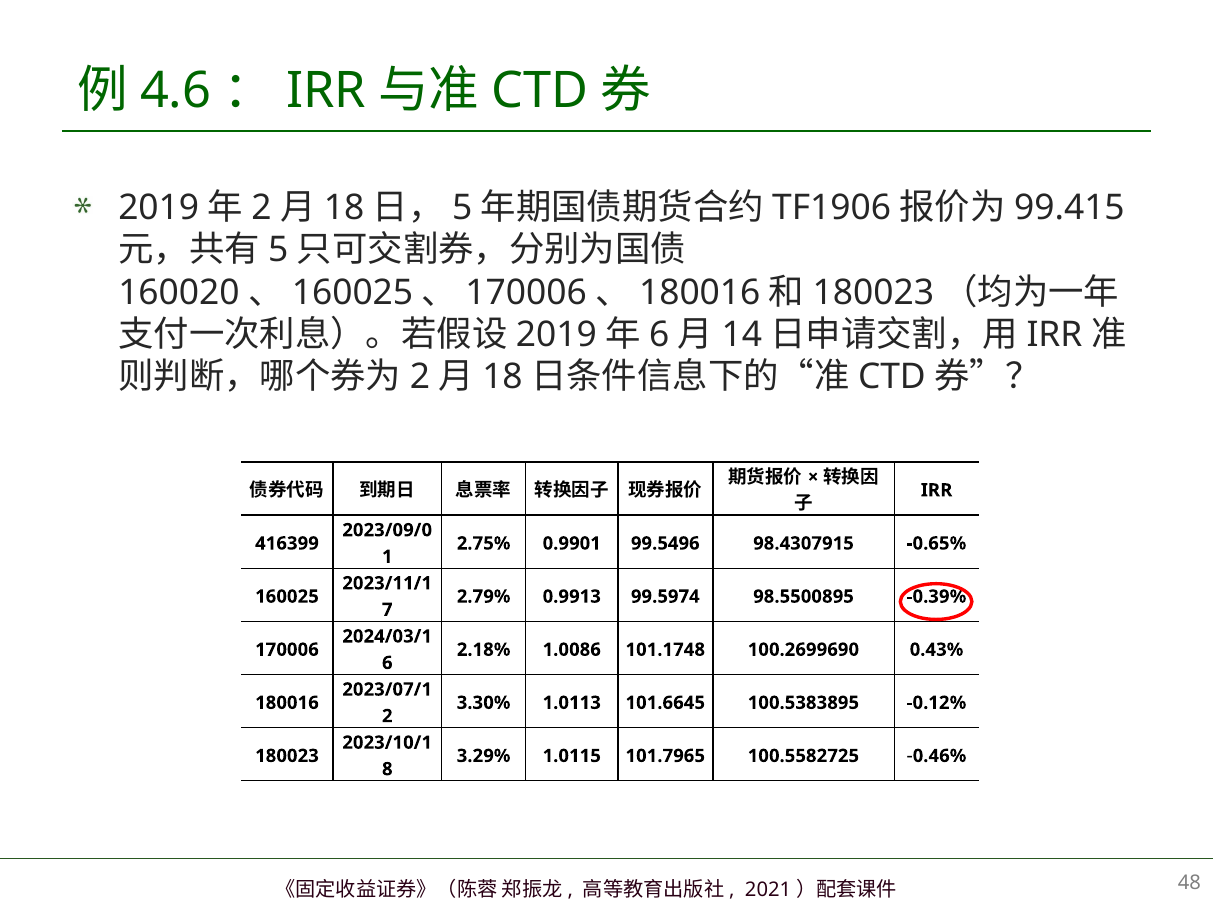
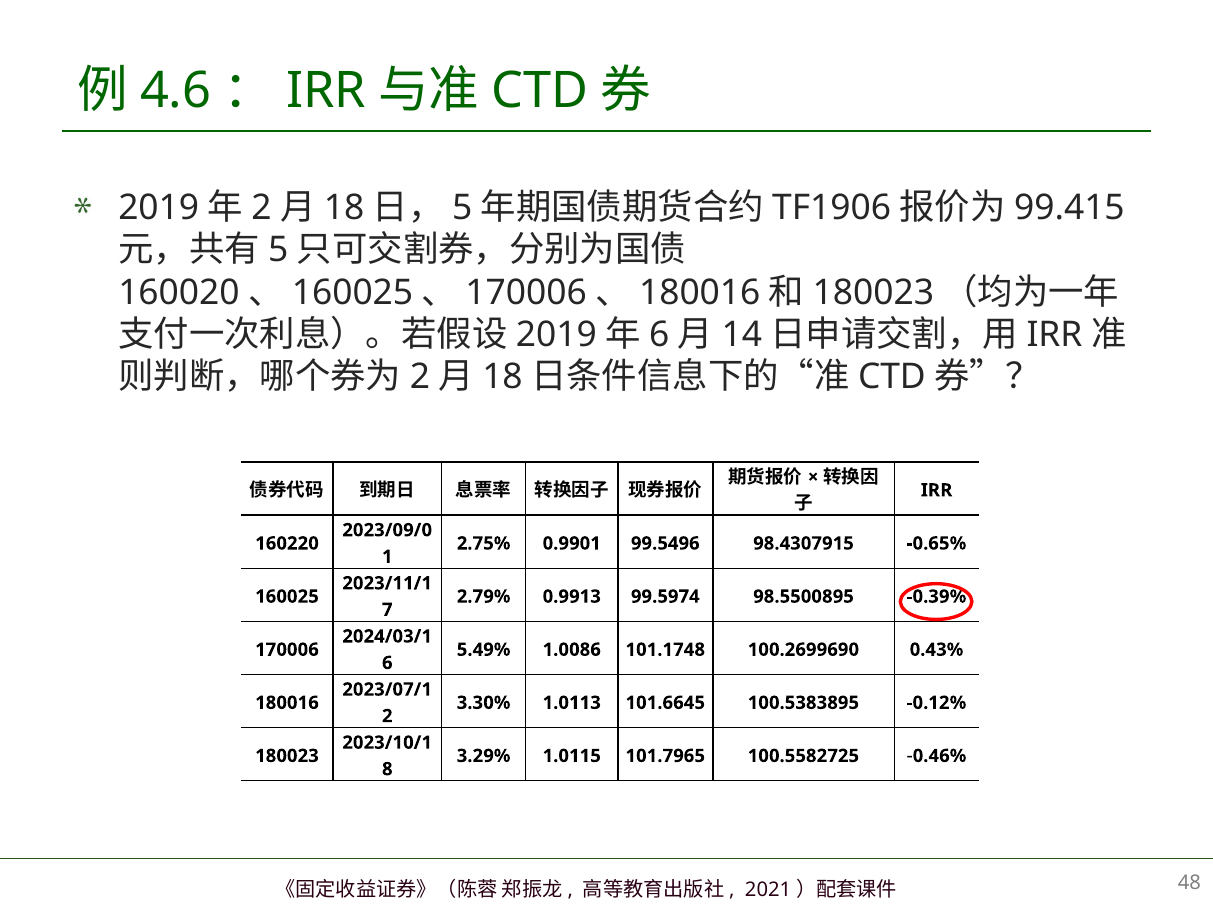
416399: 416399 -> 160220 (287, 544)
2.18%: 2.18% -> 5.49% (484, 650)
